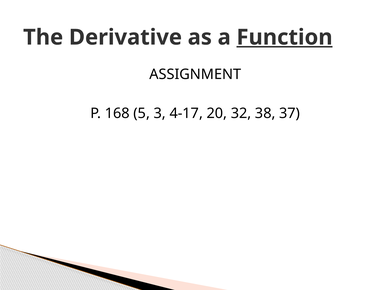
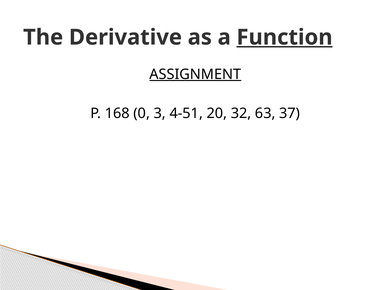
ASSIGNMENT underline: none -> present (195, 74)
5: 5 -> 0 (142, 113)
4-17: 4-17 -> 4-51 (186, 113)
38: 38 -> 63 (265, 113)
